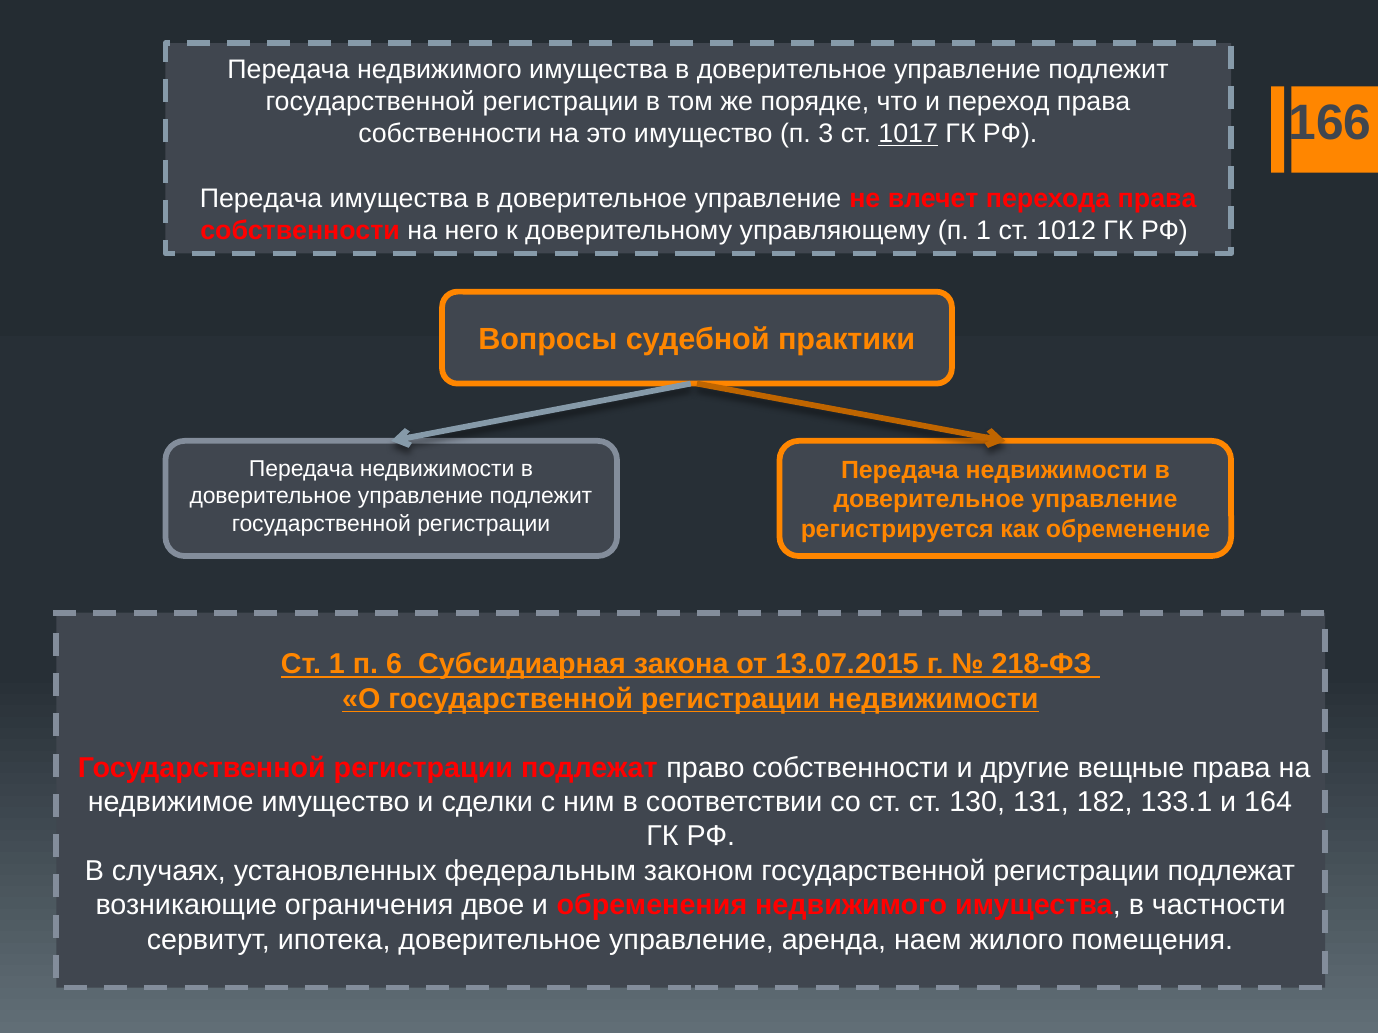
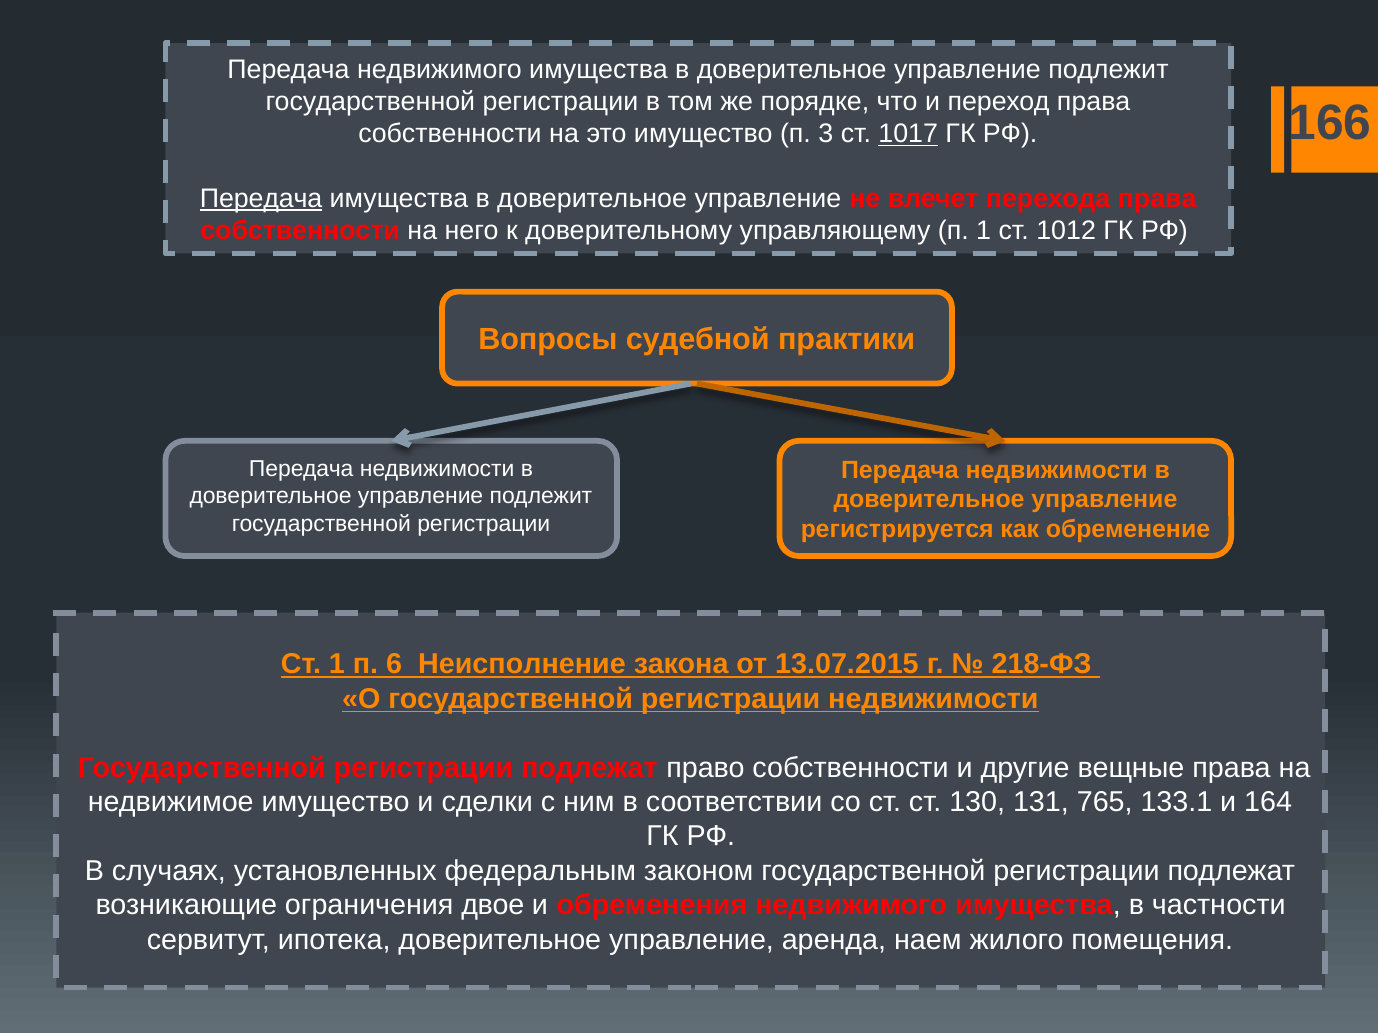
Передача underline: none -> present (261, 199)
Субсидиарная: Субсидиарная -> Неисполнение (522, 665)
182: 182 -> 765 (1105, 802)
